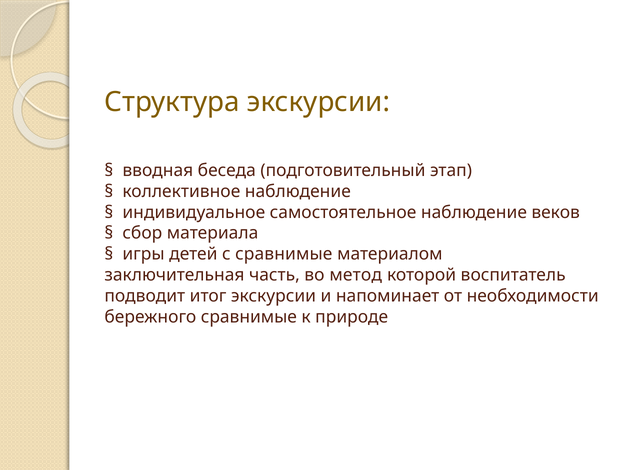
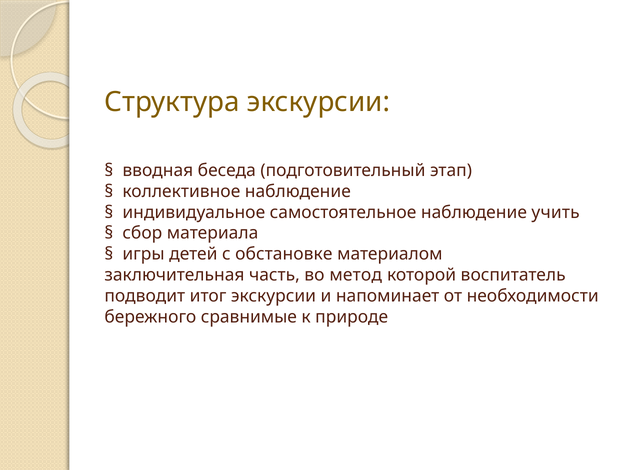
веков: веков -> учить (556, 212)
с сравнимые: сравнимые -> обстановке (284, 254)
